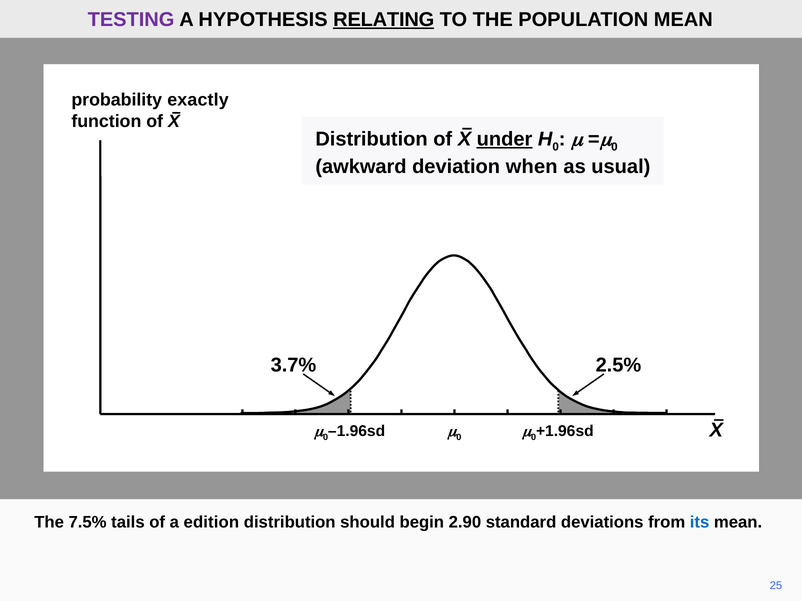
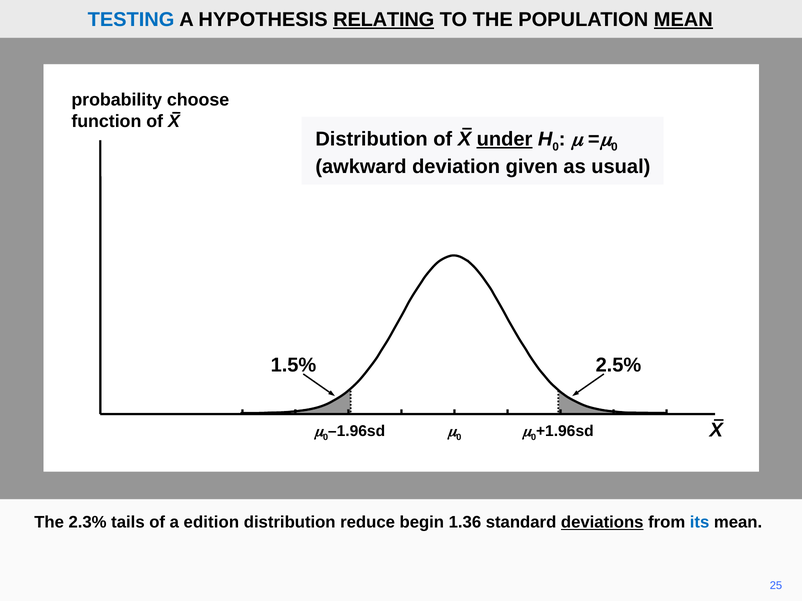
TESTING colour: purple -> blue (131, 20)
MEAN underline: none -> present (683, 20)
exactly: exactly -> choose (198, 100)
when: when -> given (532, 167)
3.7%: 3.7% -> 1.5% (294, 365)
7.5%: 7.5% -> 2.3% (88, 523)
should: should -> reduce (368, 523)
2.90: 2.90 -> 1.36 (465, 523)
deviations underline: none -> present (602, 523)
